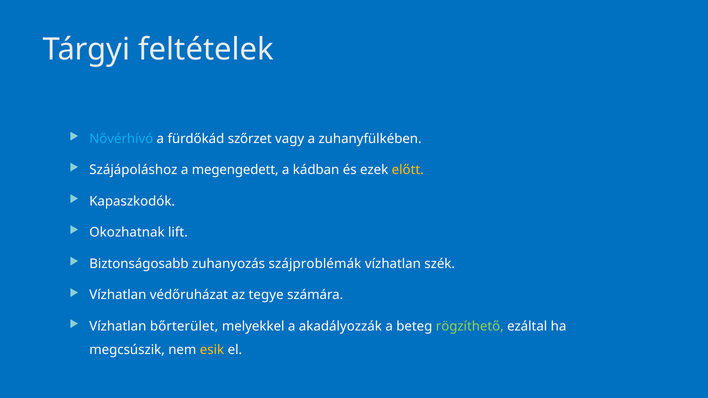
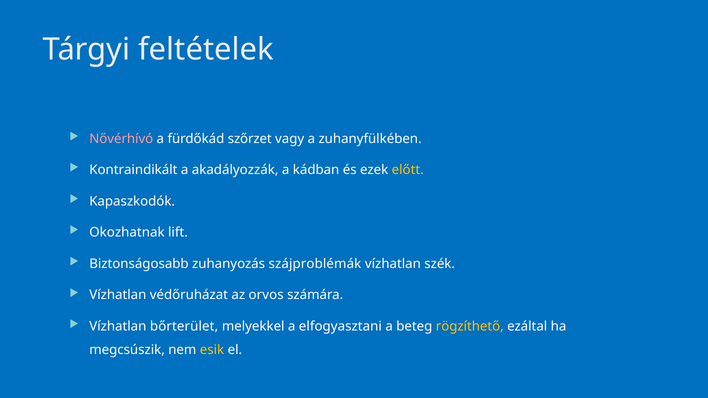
Nővérhívó colour: light blue -> pink (121, 139)
Szájápoláshoz: Szájápoláshoz -> Kontraindikált (133, 170)
megengedett: megengedett -> akadályozzák (235, 170)
tegye: tegye -> orvos (266, 295)
akadályozzák: akadályozzák -> elfogyasztani (340, 326)
rögzíthető colour: light green -> yellow (470, 326)
